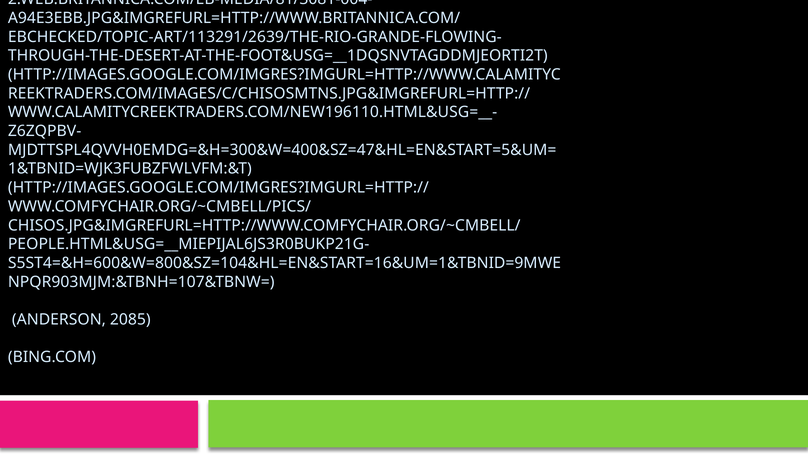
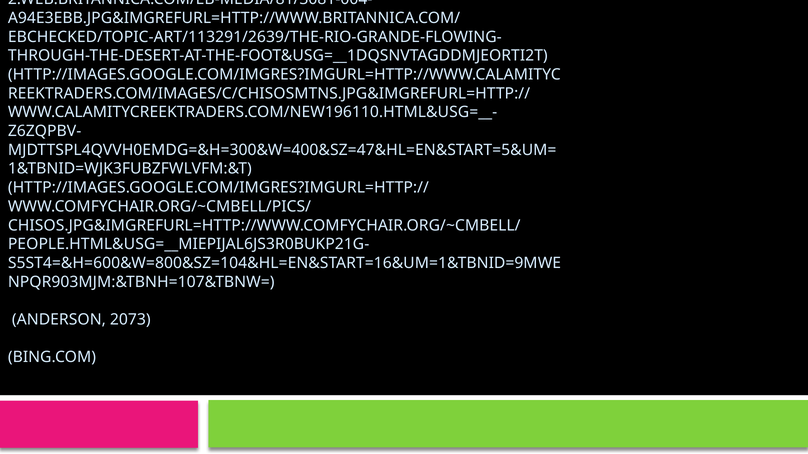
2085: 2085 -> 2073 (130, 320)
